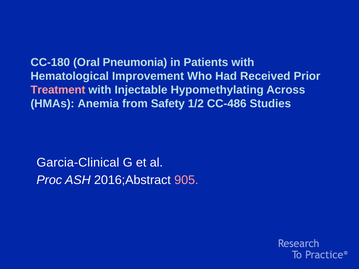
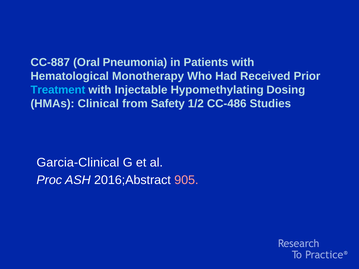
CC-180: CC-180 -> CC-887 (50, 62)
Improvement: Improvement -> Monotherapy (148, 76)
Treatment colour: pink -> light blue (58, 90)
Across: Across -> Dosing (286, 90)
Anemia: Anemia -> Clinical (98, 104)
